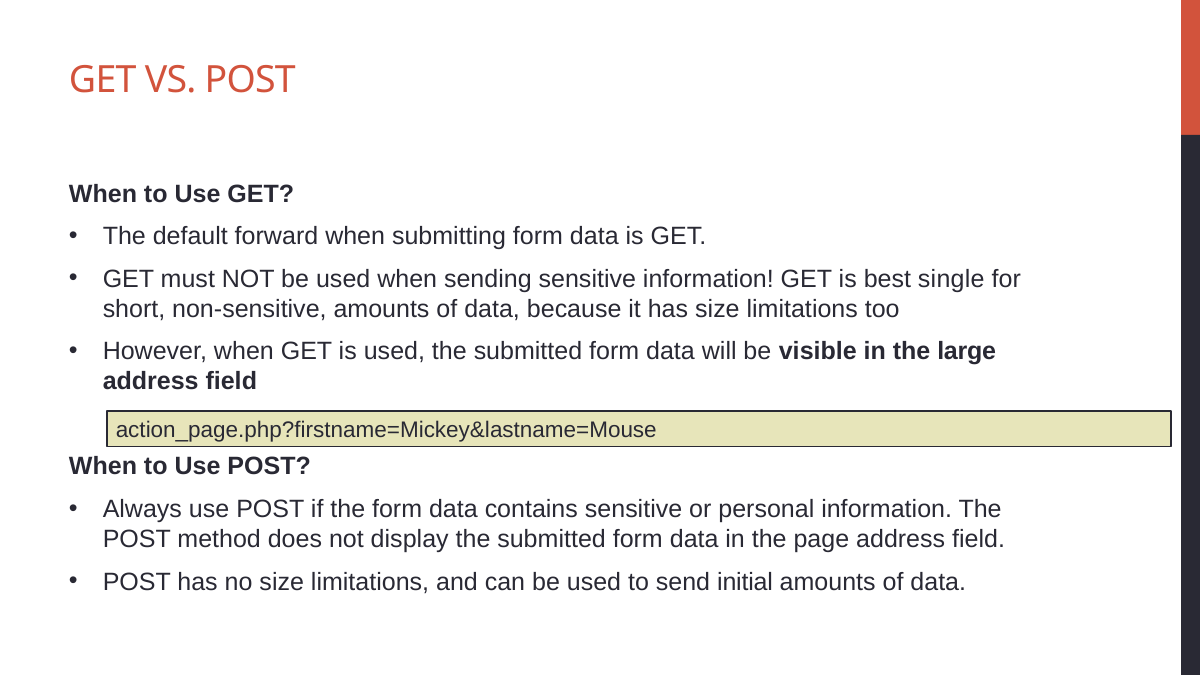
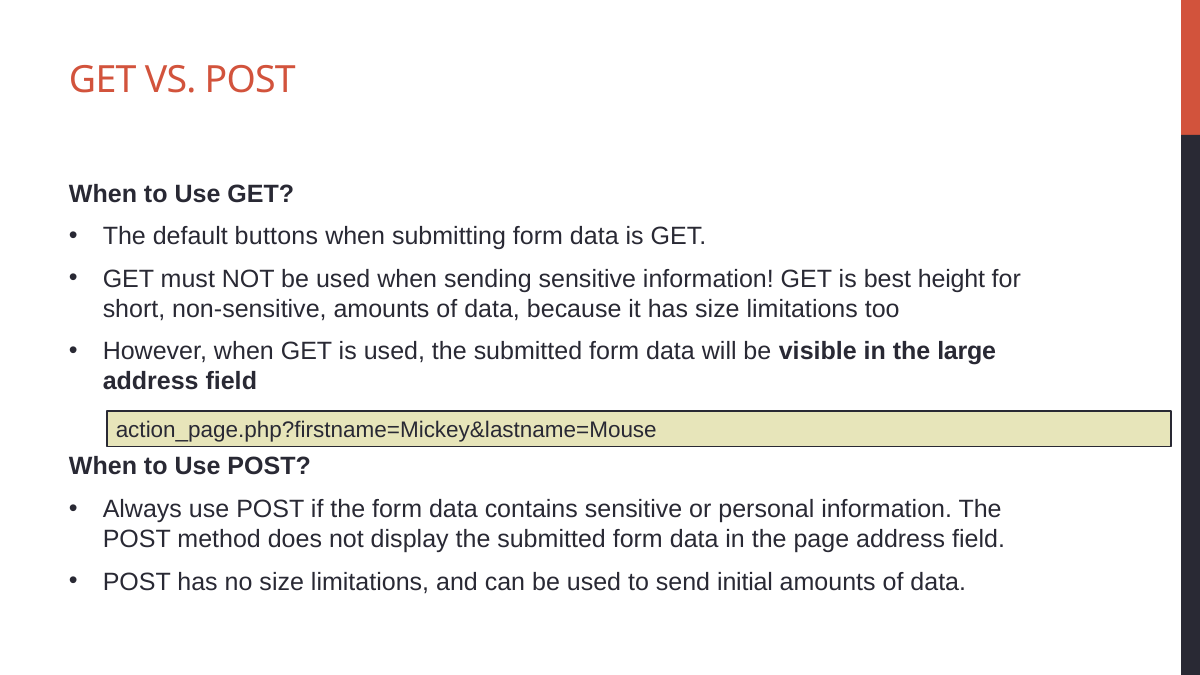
forward: forward -> buttons (276, 236)
single: single -> height (951, 279)
